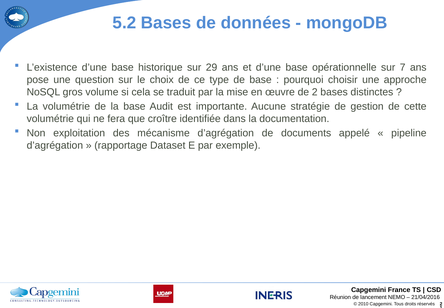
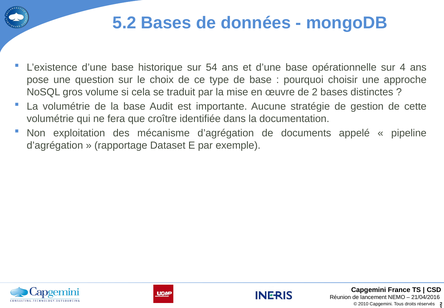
29: 29 -> 54 (212, 67)
7: 7 -> 4 (403, 67)
